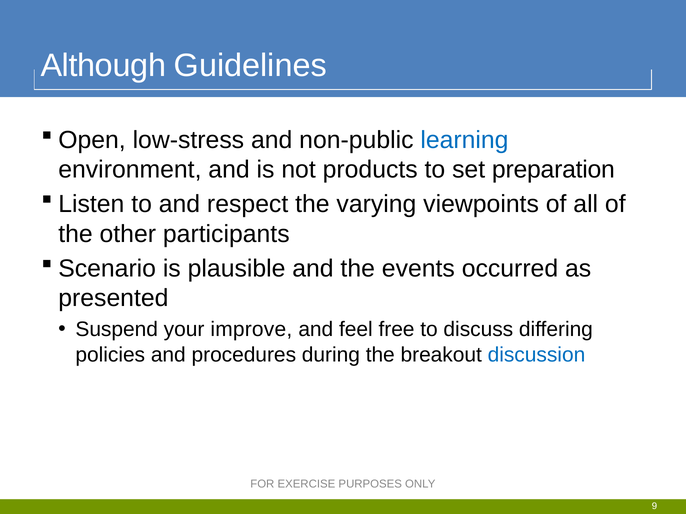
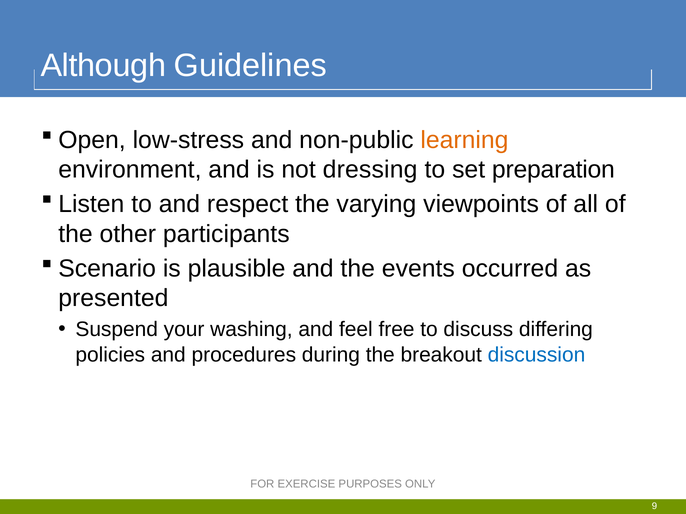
learning colour: blue -> orange (464, 140)
products: products -> dressing (370, 170)
improve: improve -> washing (251, 330)
